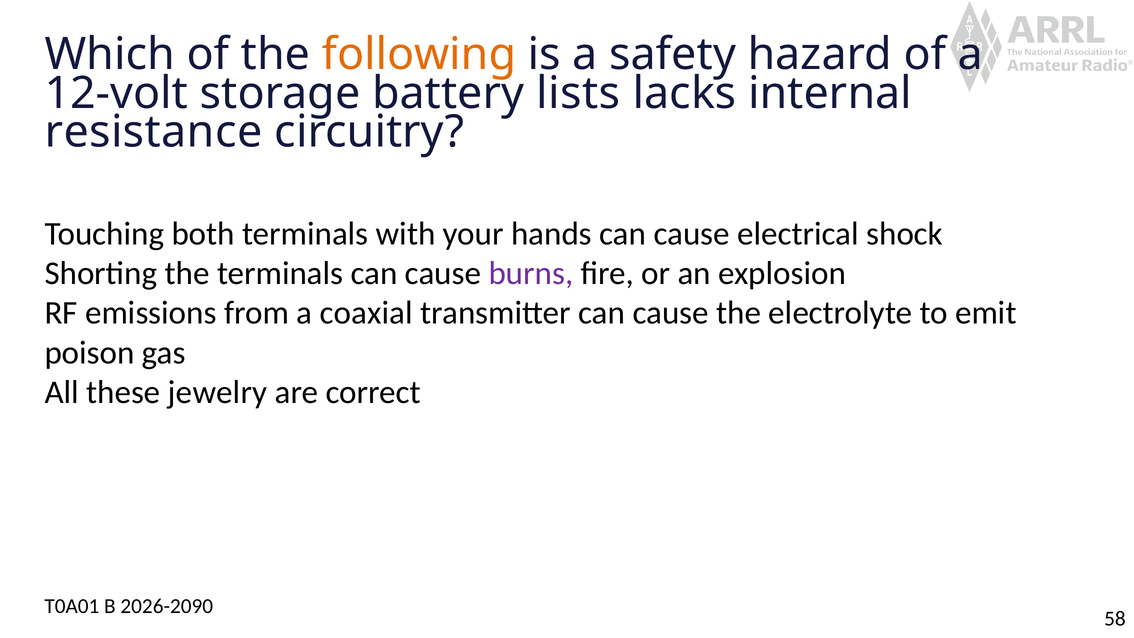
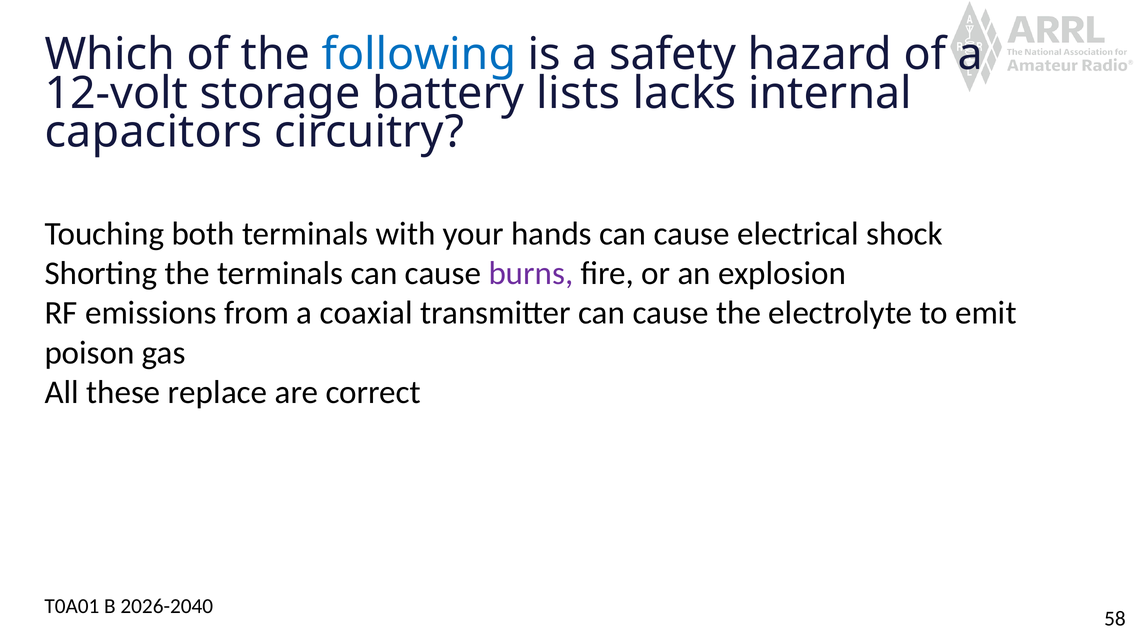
following colour: orange -> blue (419, 54)
resistance: resistance -> capacitors (154, 132)
jewelry: jewelry -> replace (218, 392)
2026-2090: 2026-2090 -> 2026-2040 (167, 606)
